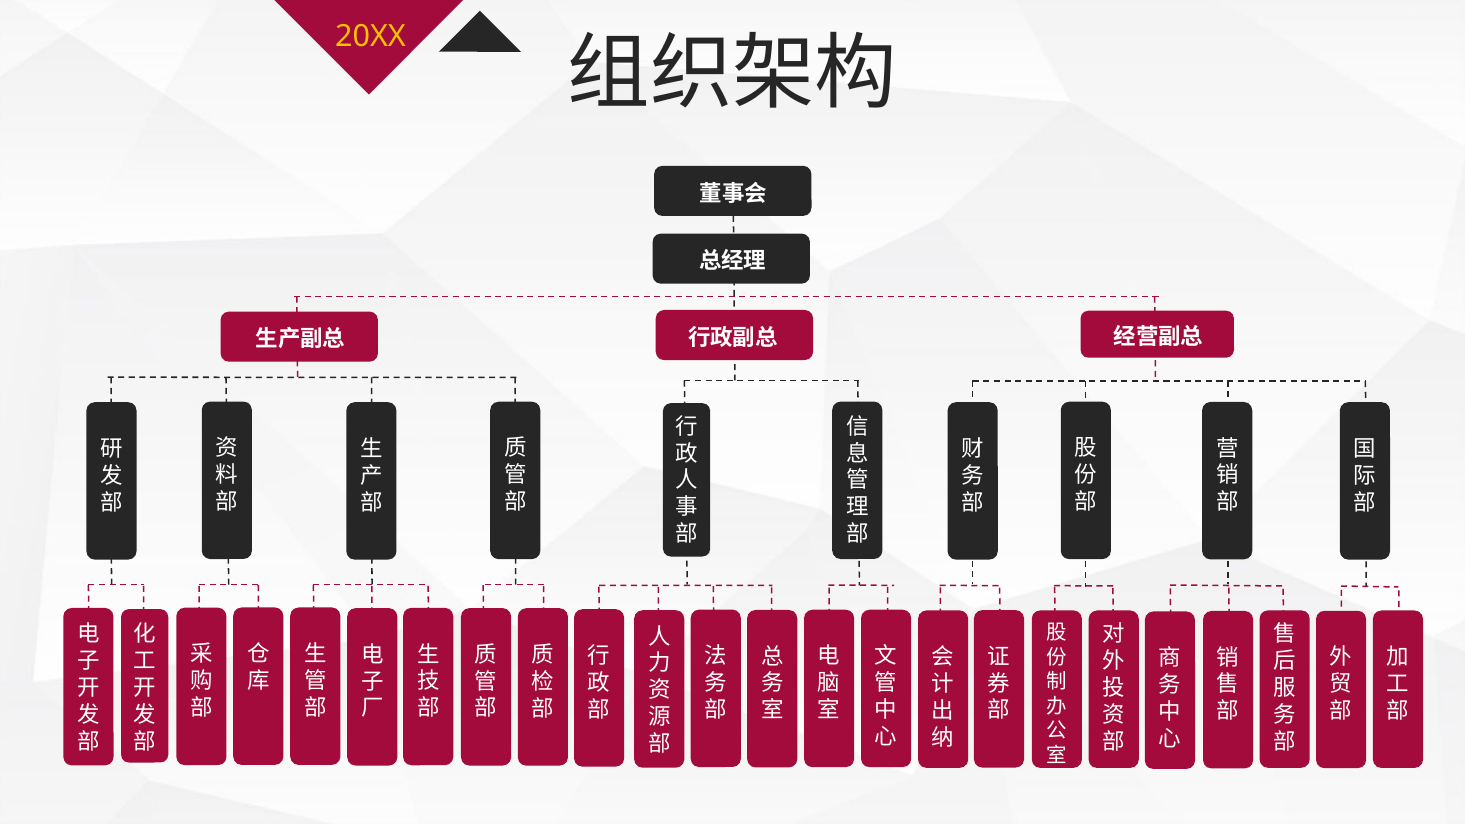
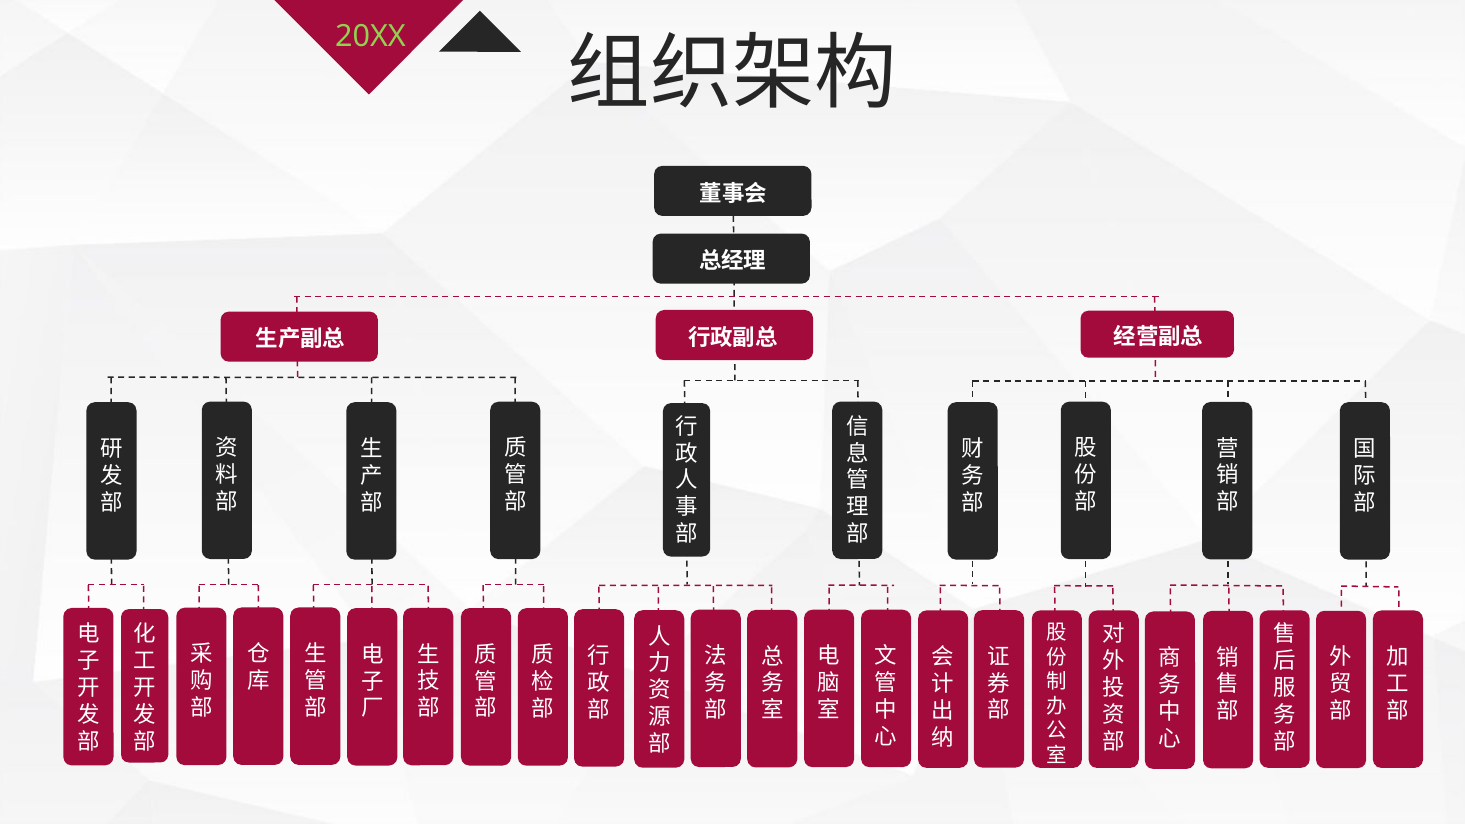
20XX colour: yellow -> light green (370, 37)
